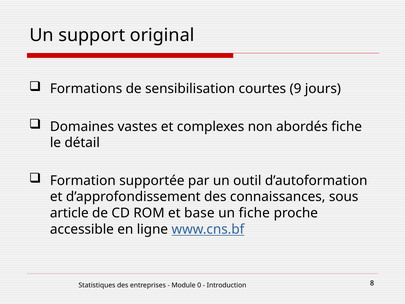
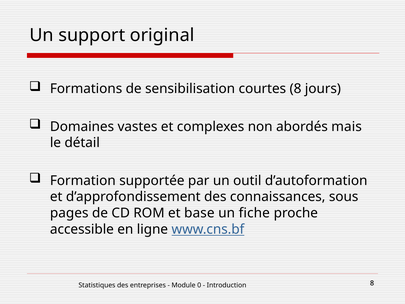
9: 9 -> 8 (296, 89)
abordés fiche: fiche -> mais (347, 126)
article: article -> pages (69, 213)
